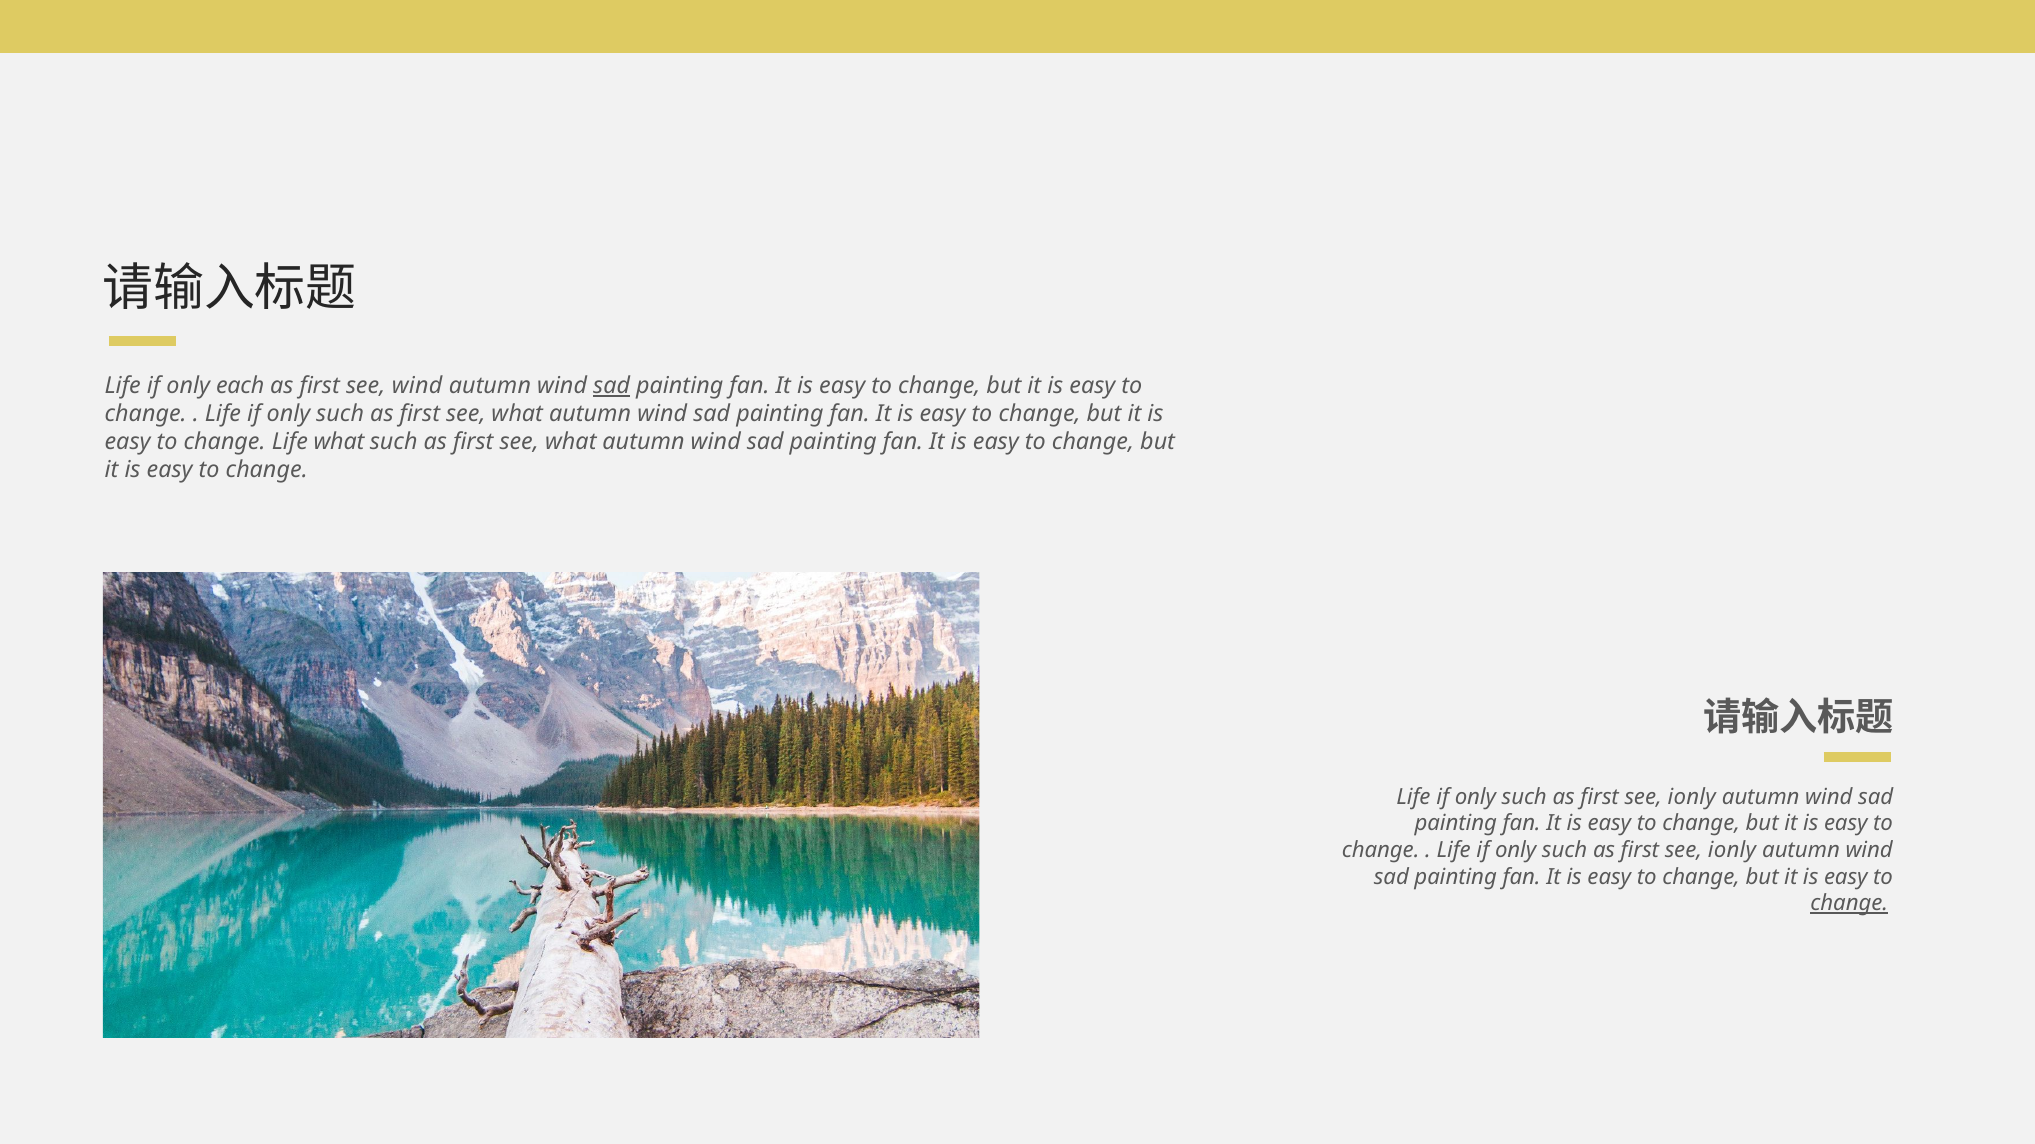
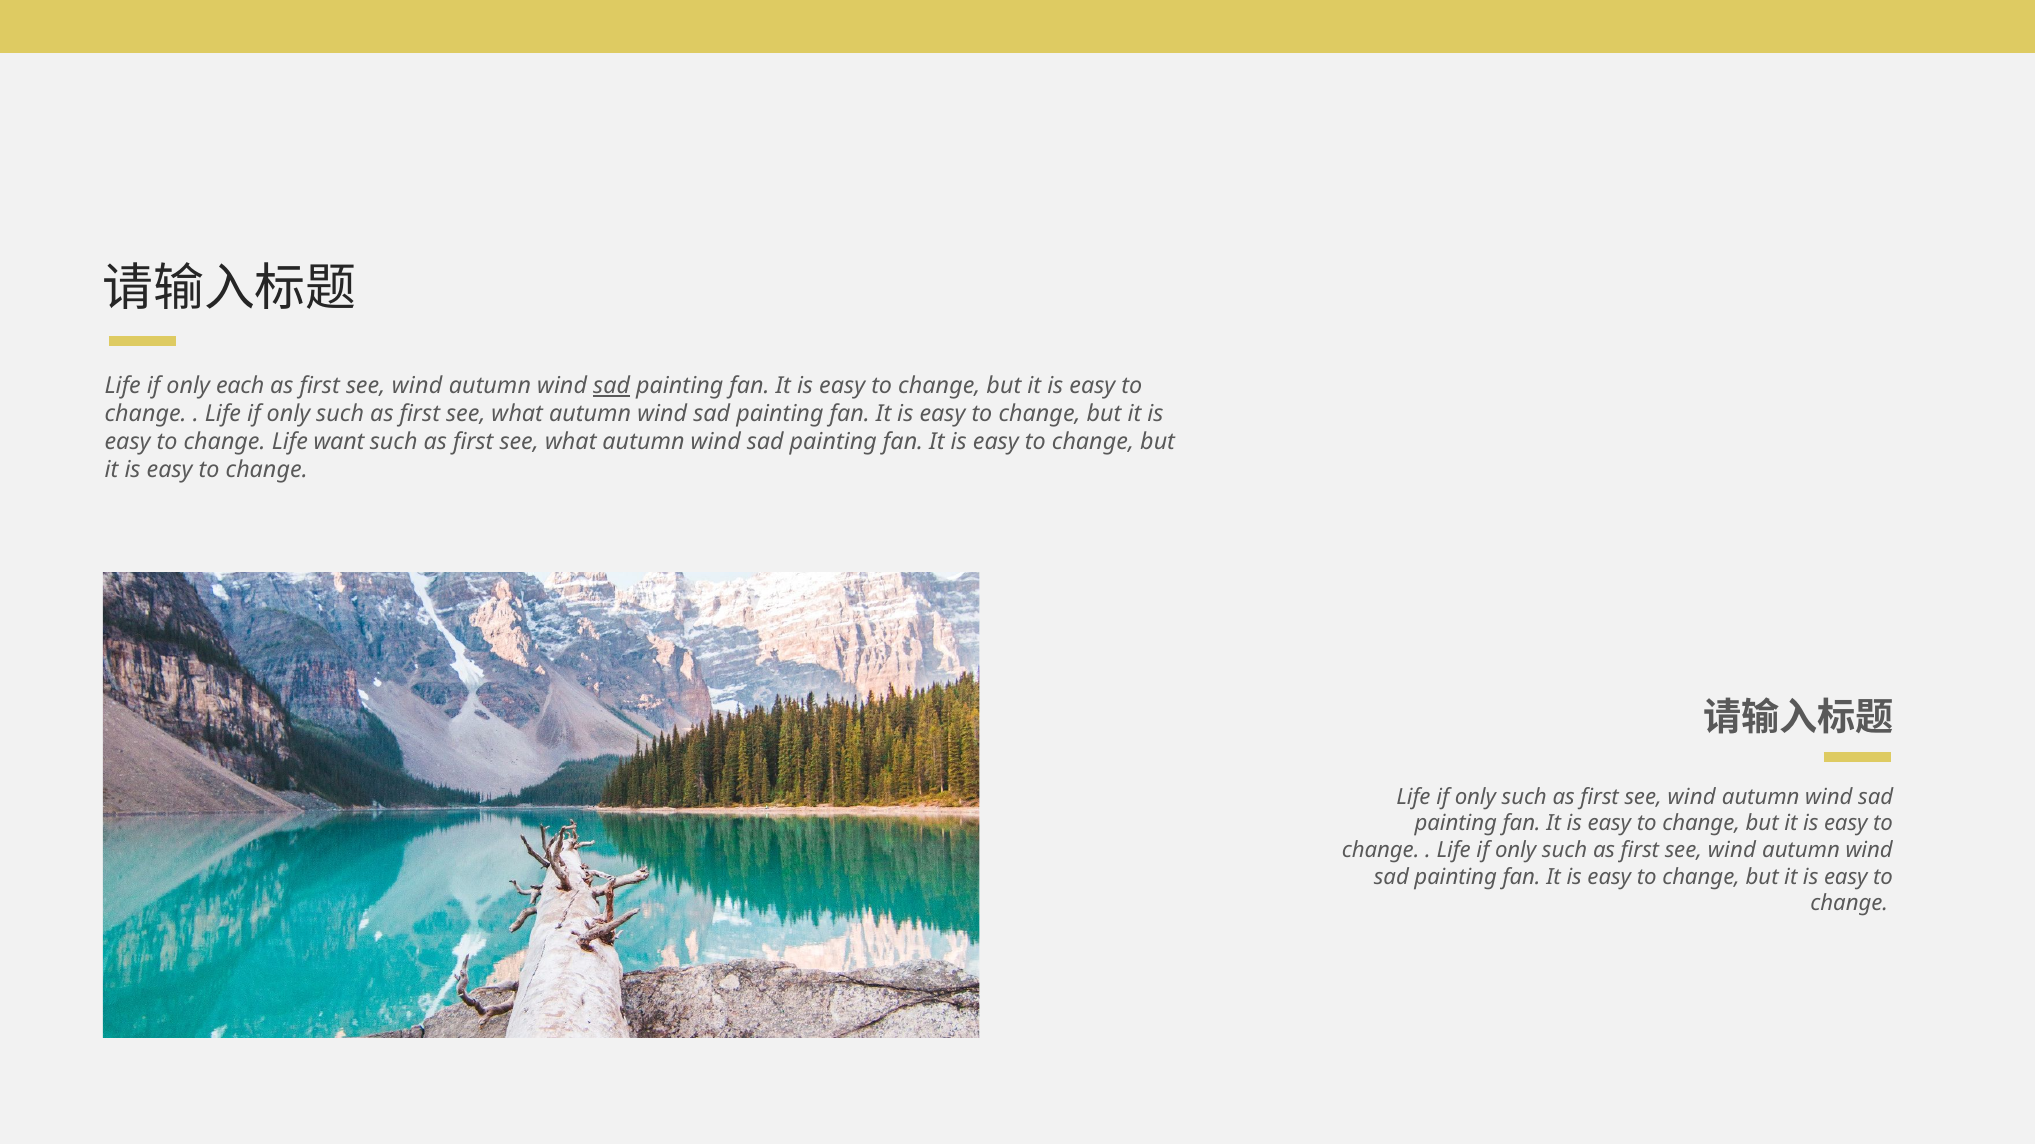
Life what: what -> want (339, 442)
ionly: ionly -> wind (1692, 797)
ionly: ionly -> wind (1732, 851)
change underline: present -> none (1849, 904)
